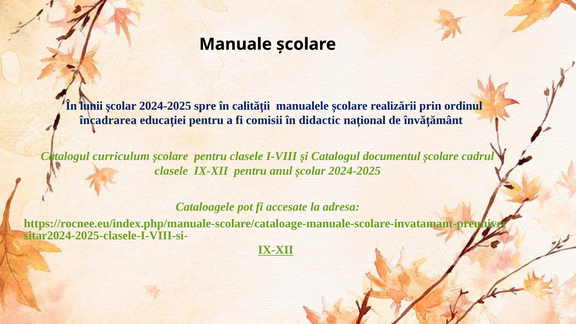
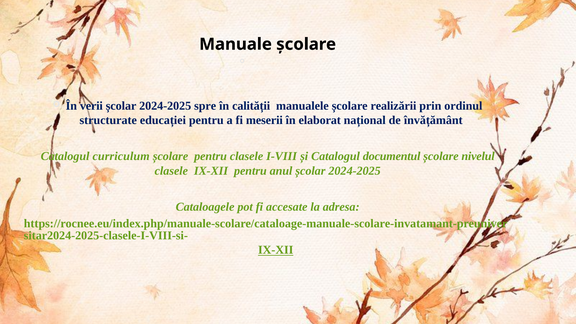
lunii: lunii -> verii (91, 106)
încadrarea: încadrarea -> structurate (108, 120)
comisii: comisii -> meserii (264, 120)
didactic: didactic -> elaborat (320, 120)
cadrul: cadrul -> nivelul (478, 156)
